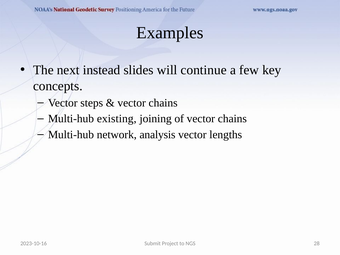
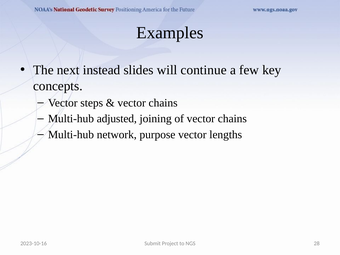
existing: existing -> adjusted (117, 119)
analysis: analysis -> purpose (157, 135)
